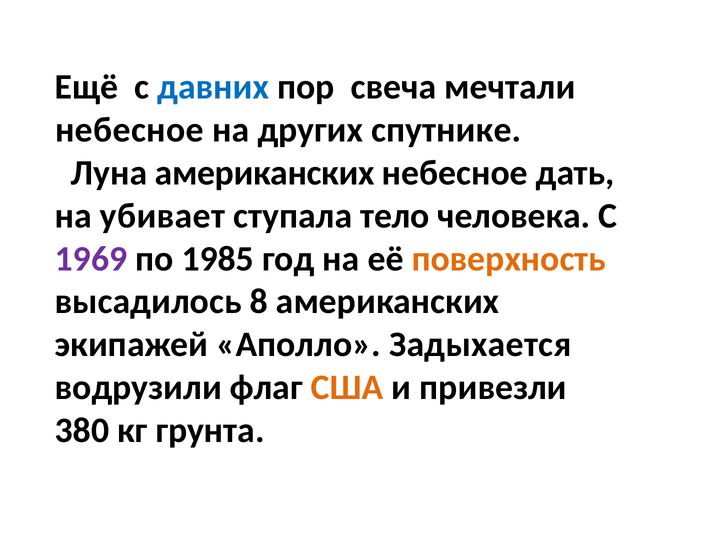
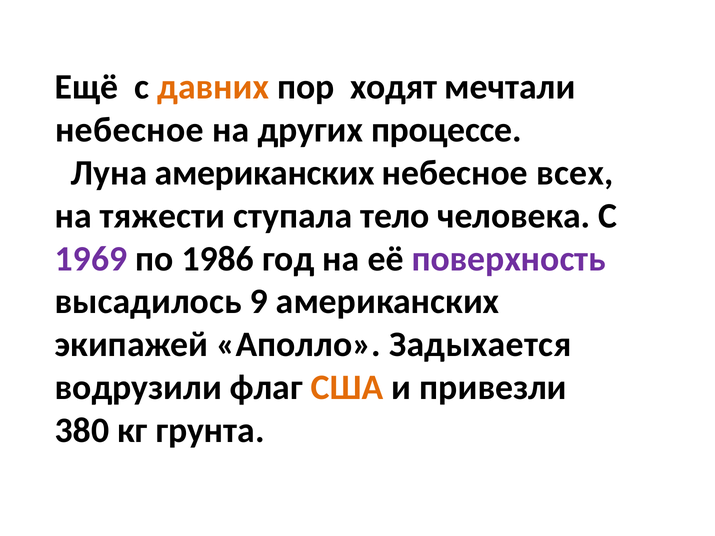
давних colour: blue -> orange (213, 87)
свеча: свеча -> ходят (394, 87)
спутнике: спутнике -> процессе (446, 130)
дать: дать -> всех (575, 173)
убивает: убивает -> тяжести (163, 216)
1985: 1985 -> 1986 (218, 259)
поверхность colour: orange -> purple (509, 259)
8: 8 -> 9 (259, 302)
